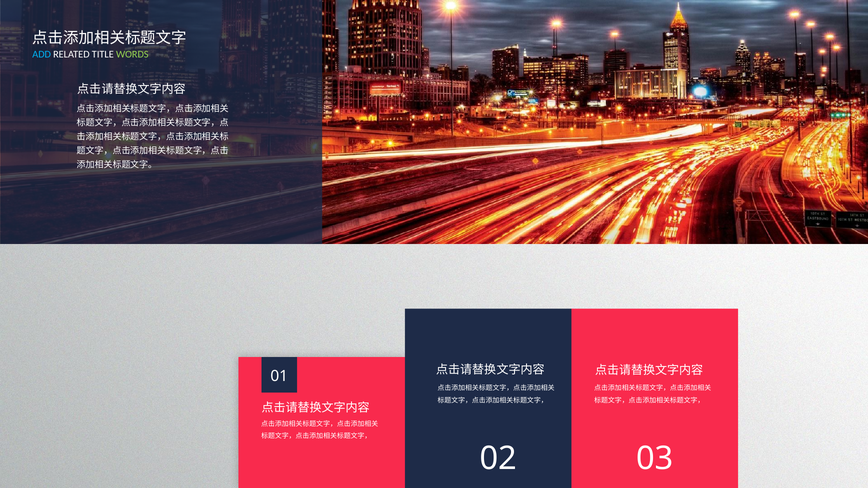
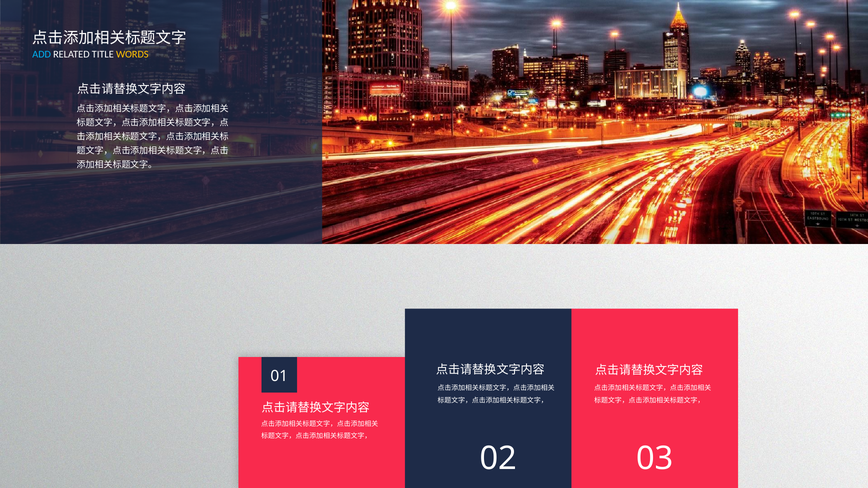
WORDS colour: light green -> yellow (132, 54)
